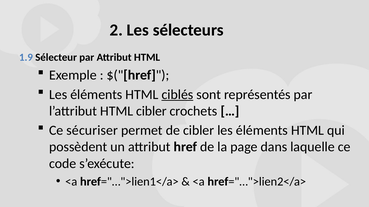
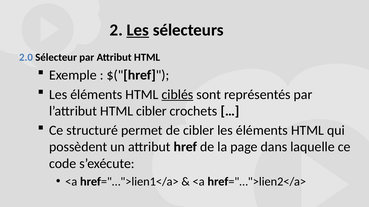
Les underline: none -> present (138, 30)
1.9: 1.9 -> 2.0 (26, 58)
sécuriser: sécuriser -> structuré (92, 131)
